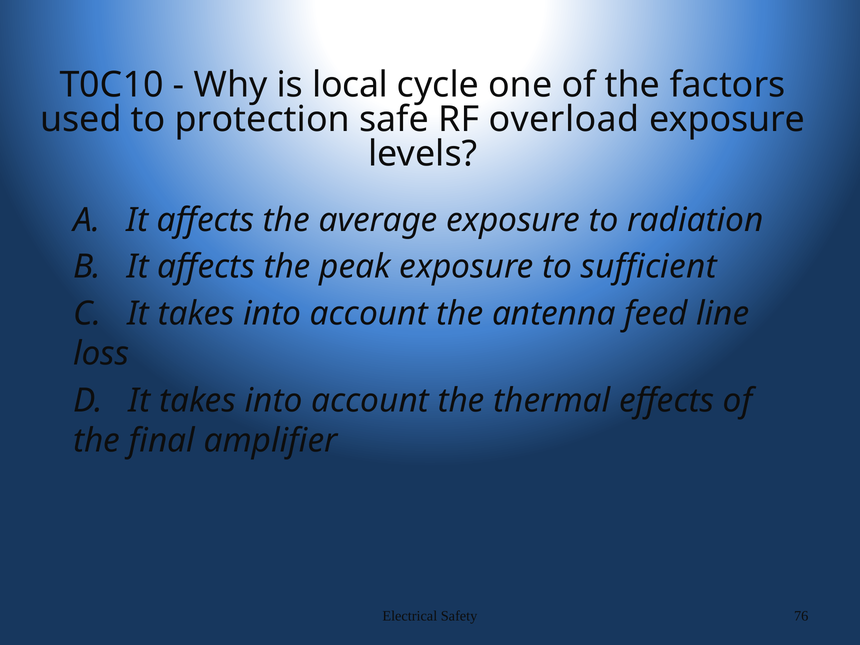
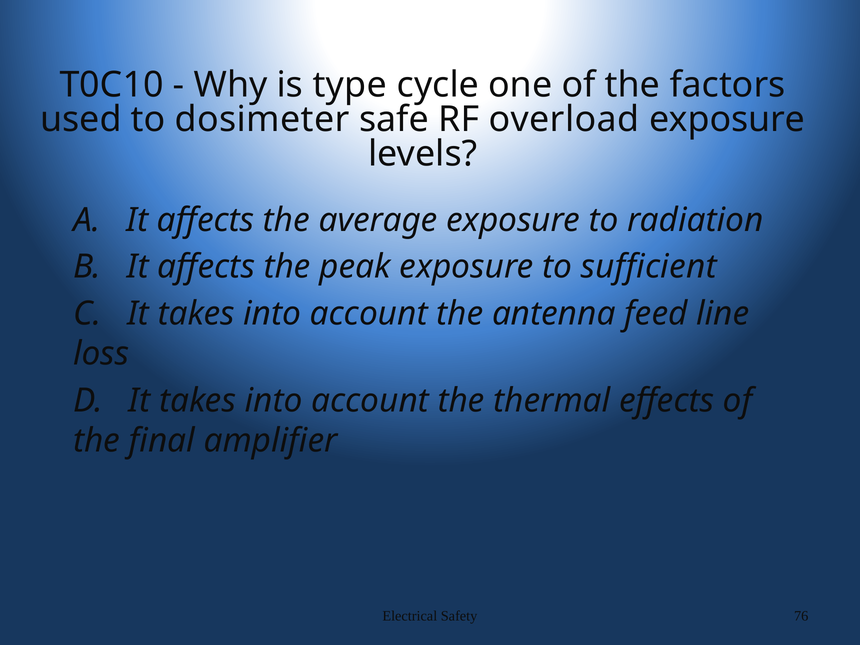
local: local -> type (350, 85)
protection: protection -> dosimeter (262, 119)
